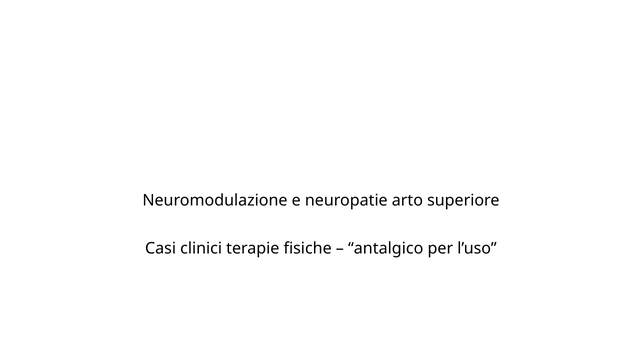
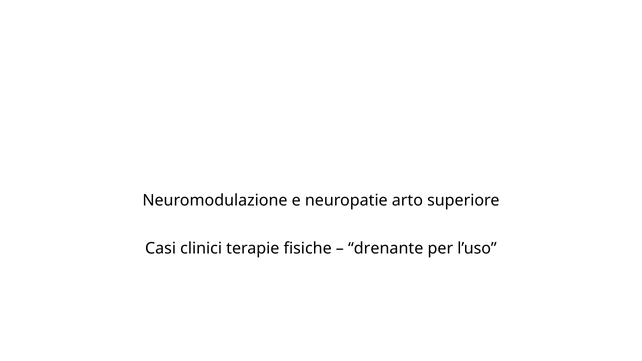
antalgico: antalgico -> drenante (386, 249)
